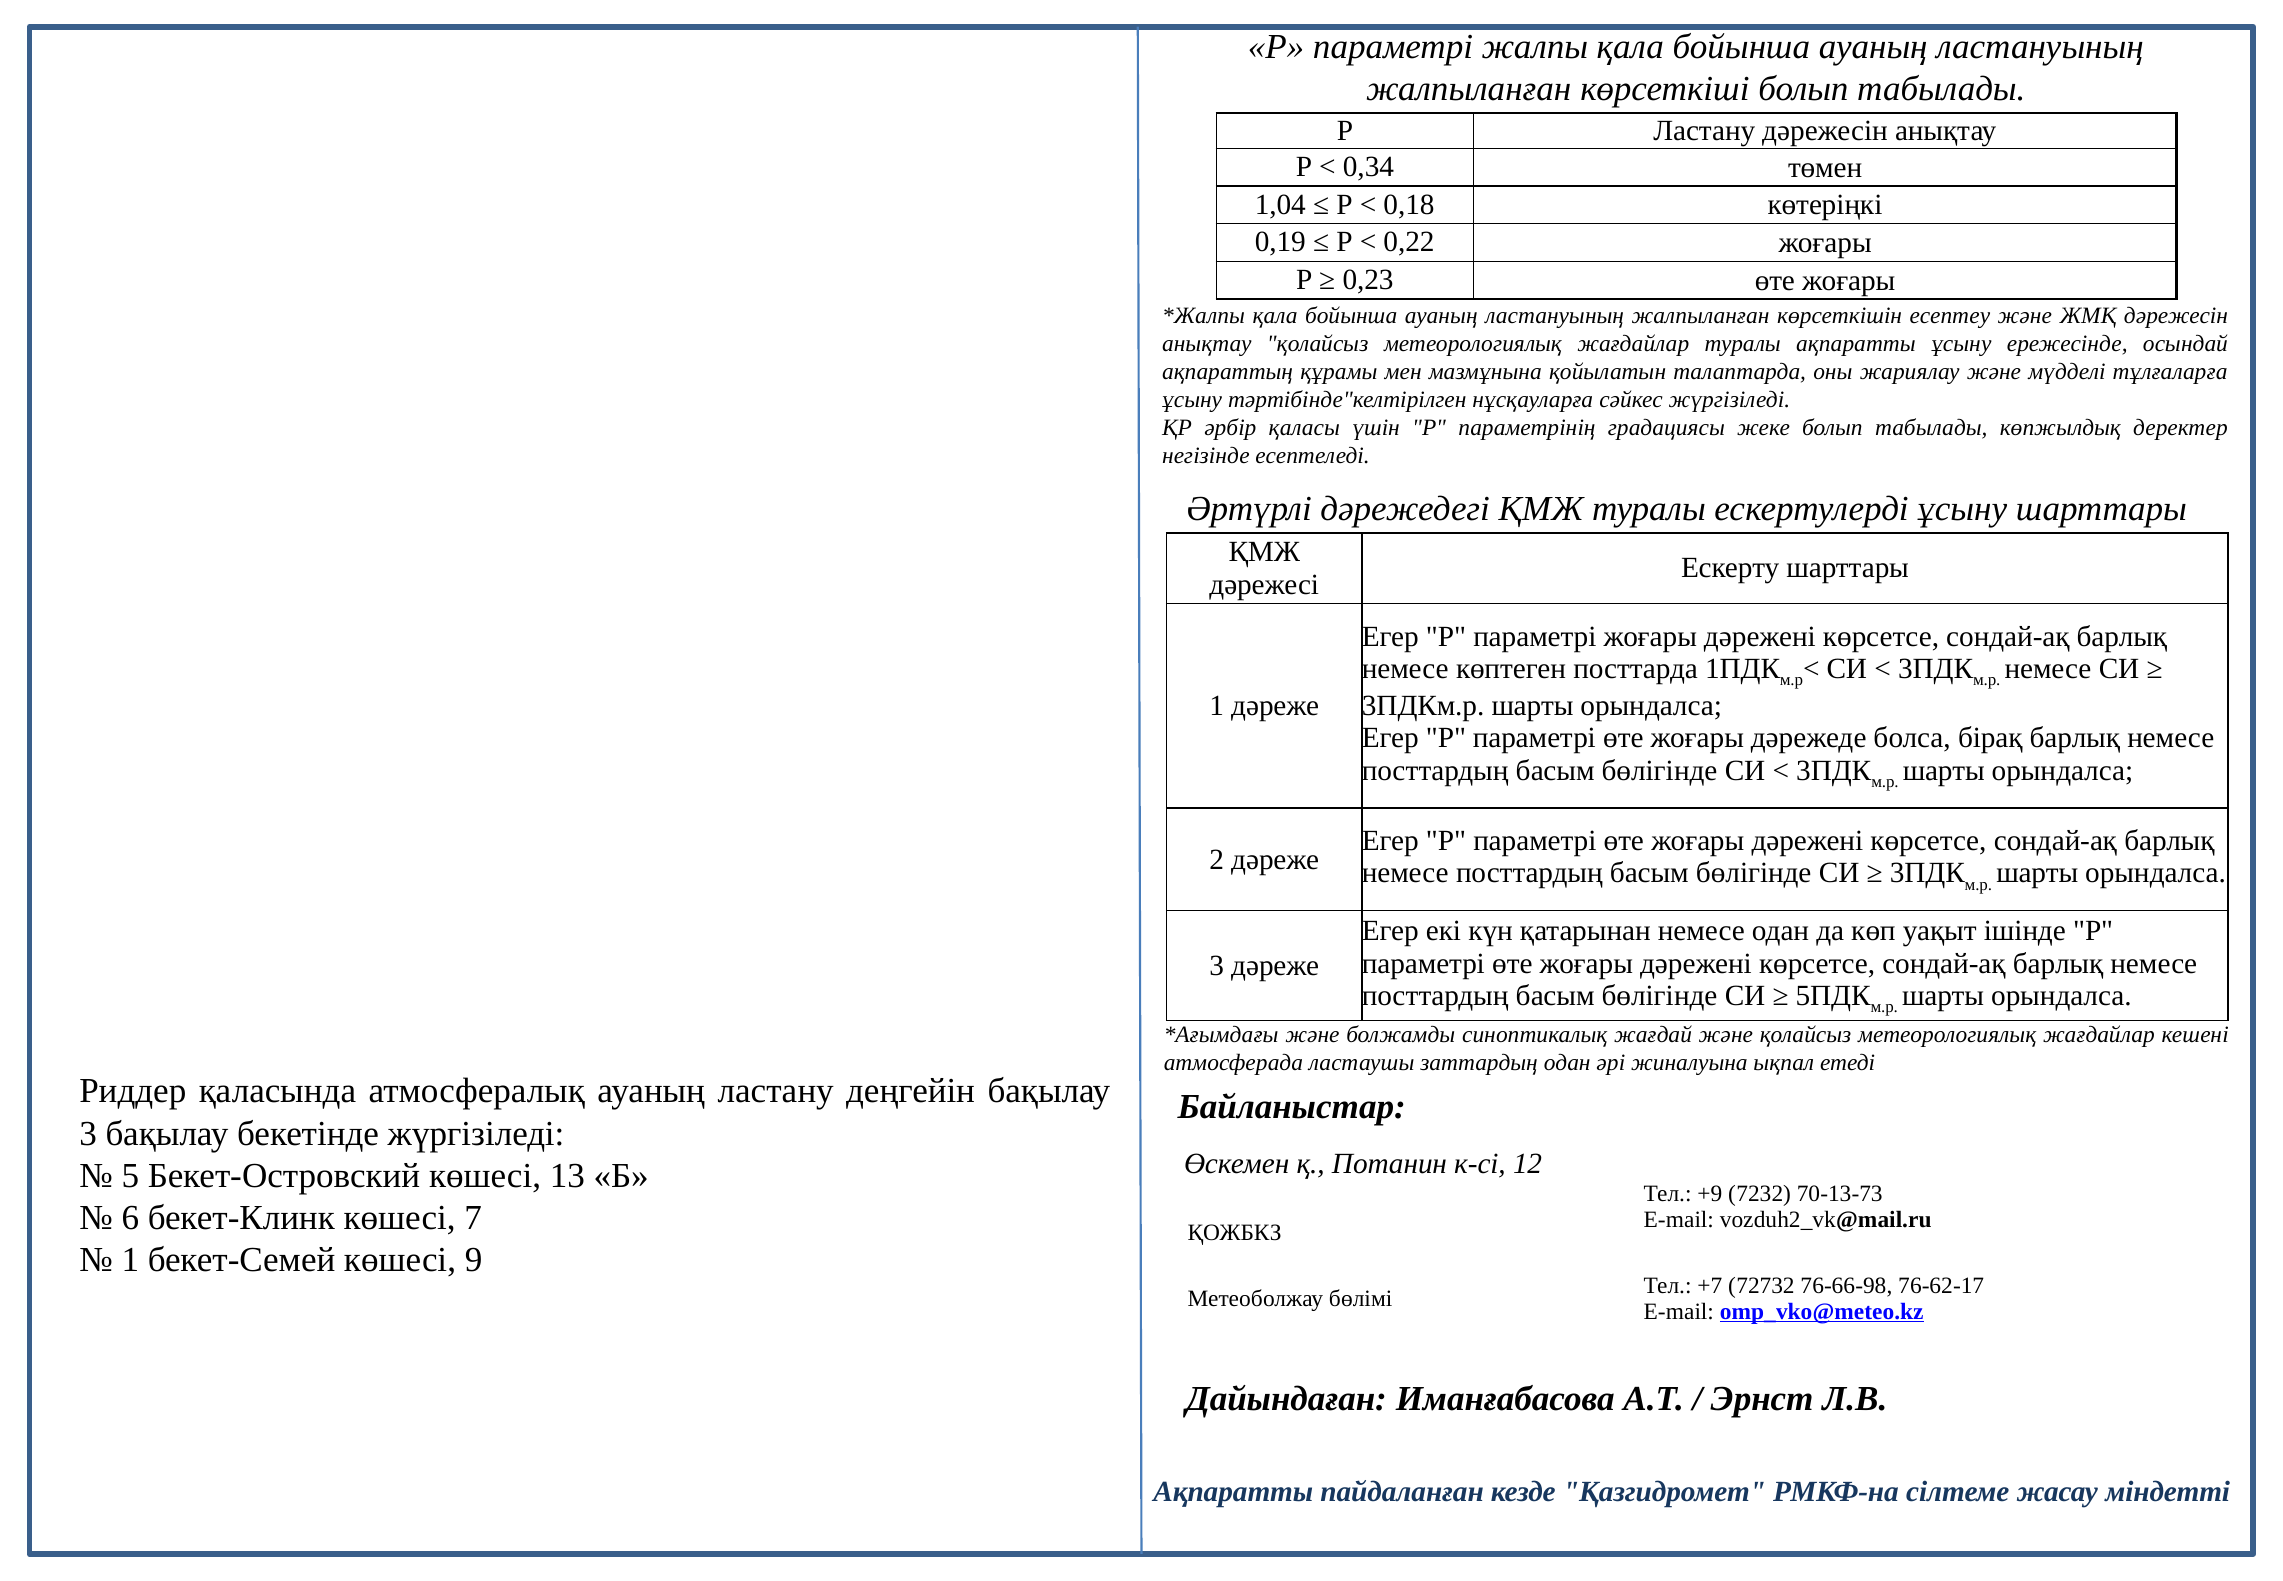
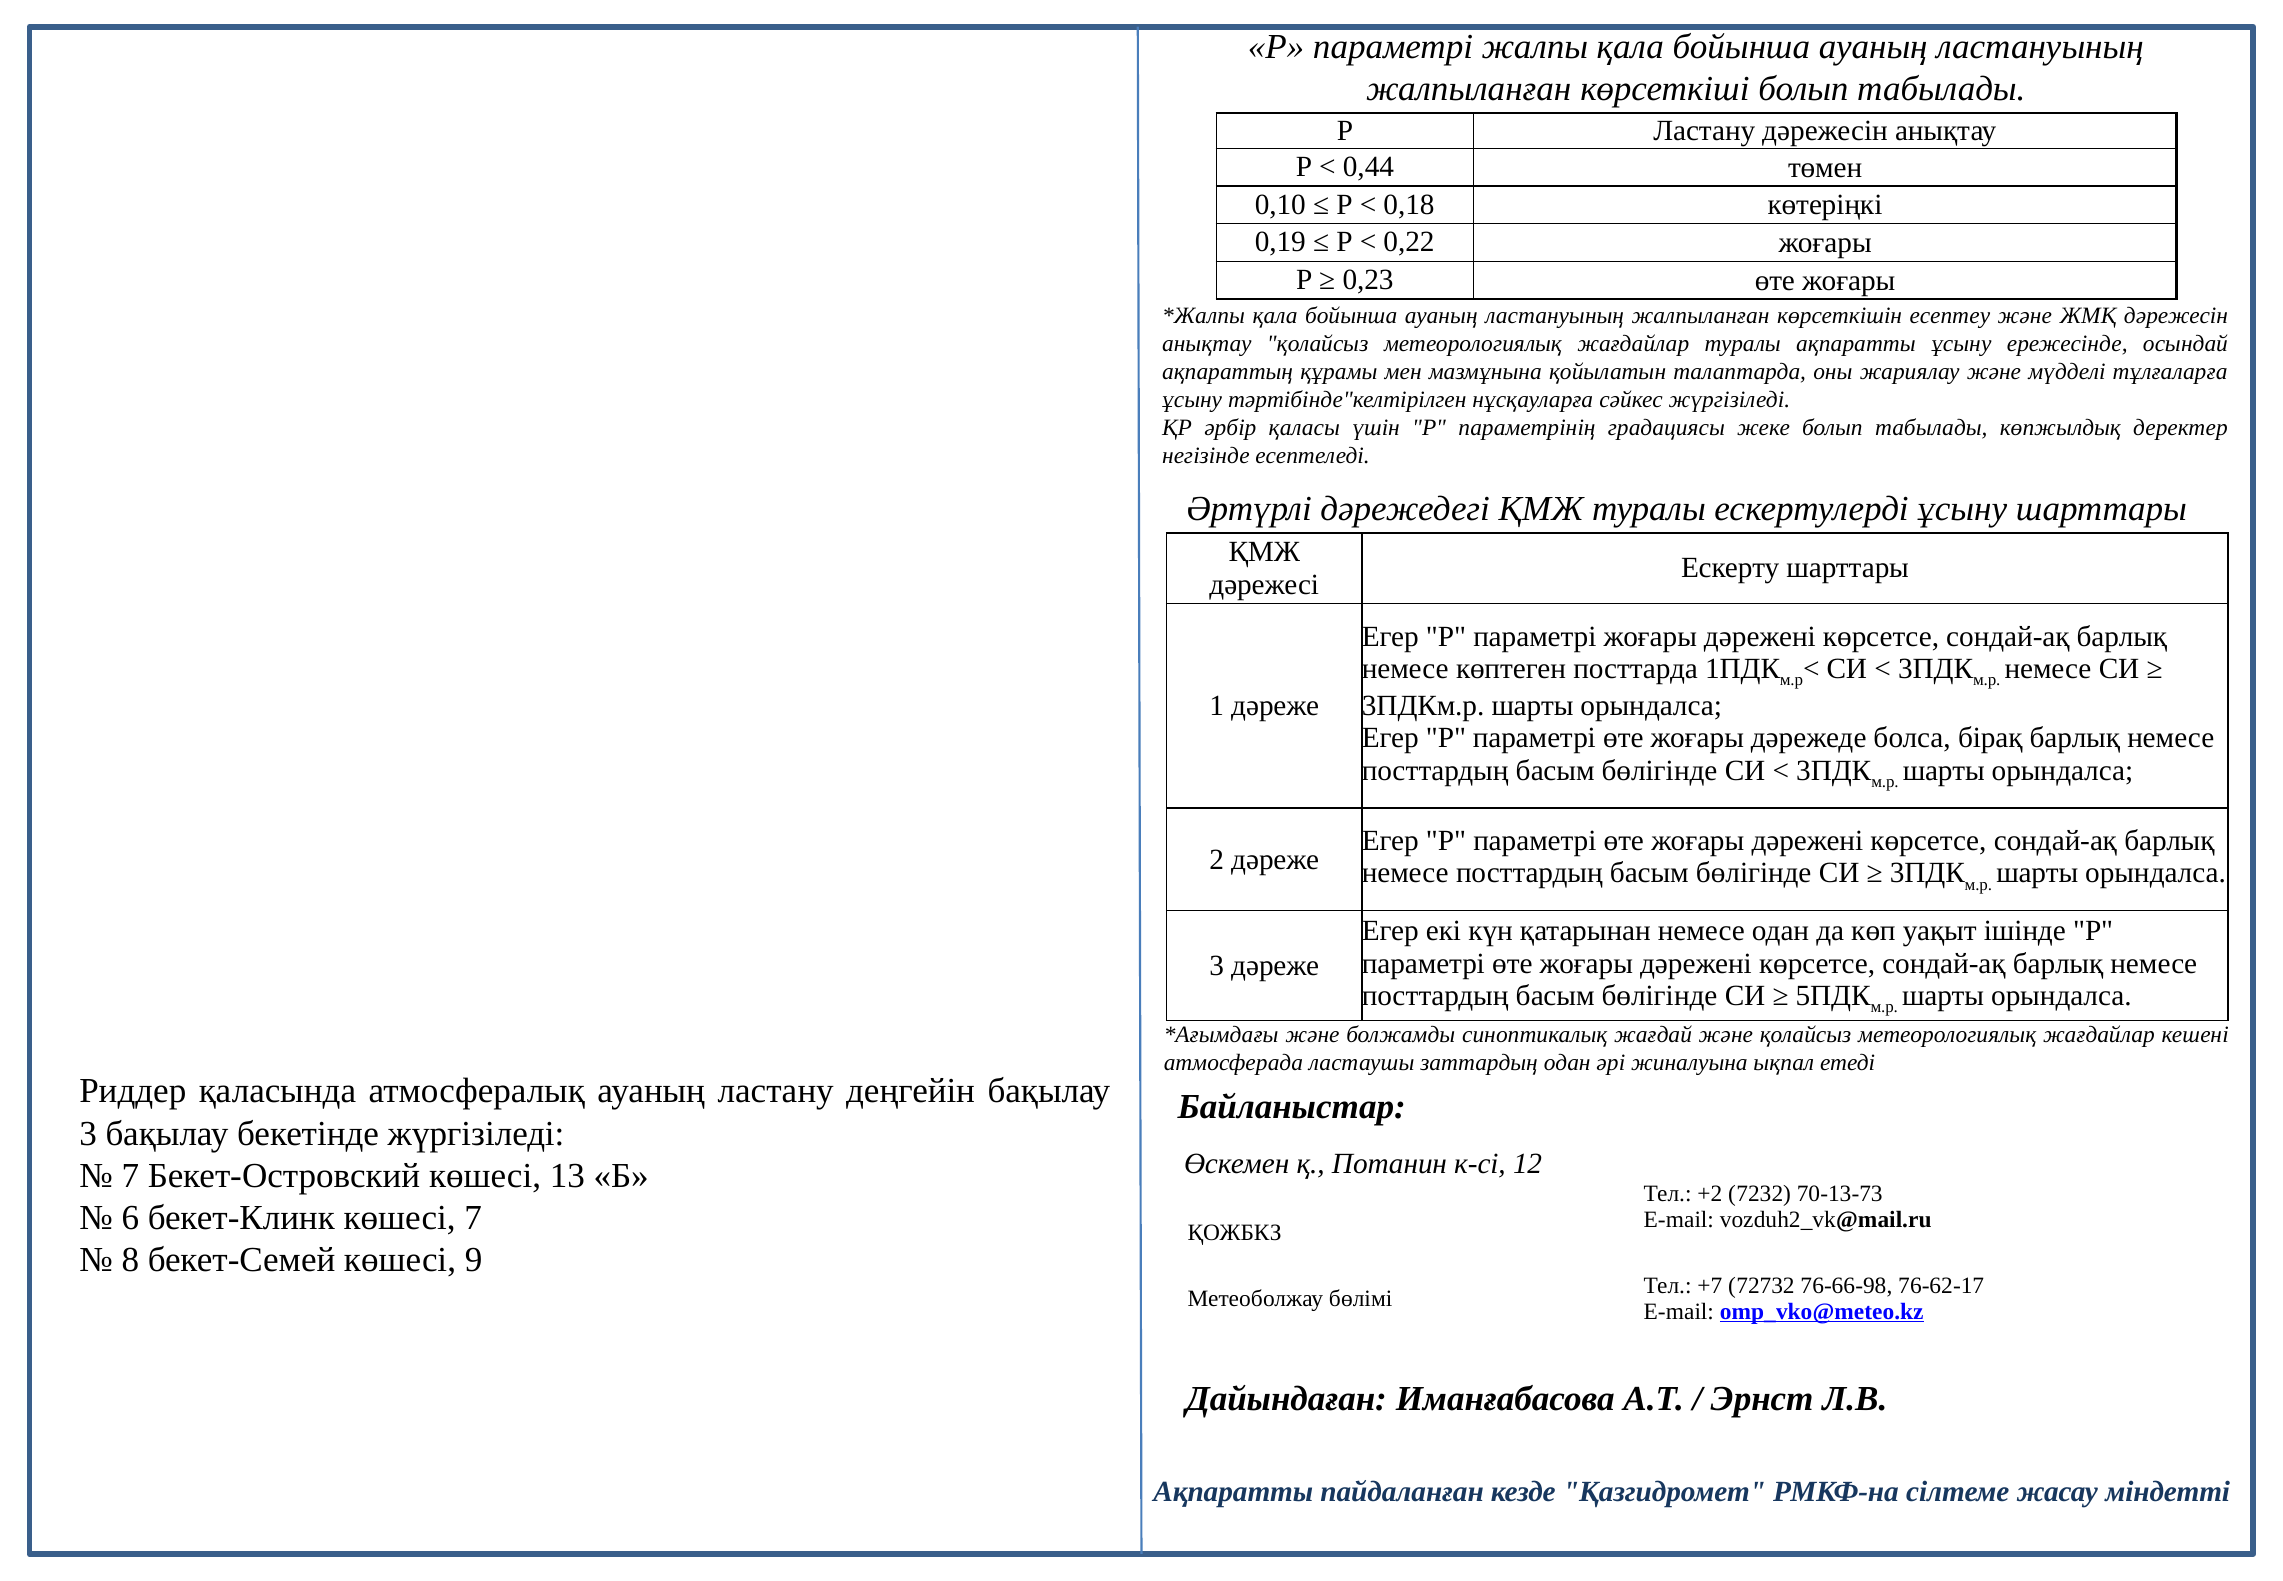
0,34: 0,34 -> 0,44 (1368, 167)
1,04: 1,04 -> 0,10 (1280, 205)
5: 5 -> 7 (130, 1175)
+9: +9 -> +2 (1710, 1194)
1: 1 -> 8 (130, 1260)
